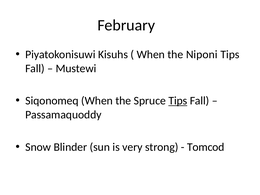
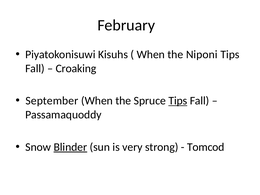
Mustewi: Mustewi -> Croaking (76, 68)
Siqonomeq: Siqonomeq -> September (52, 101)
Blinder underline: none -> present (70, 147)
